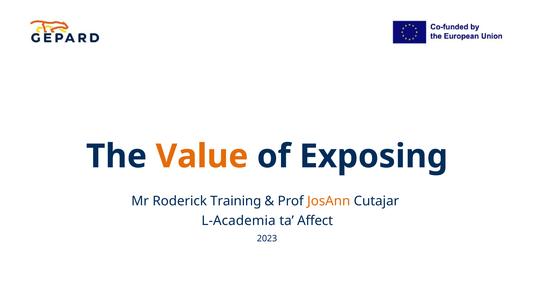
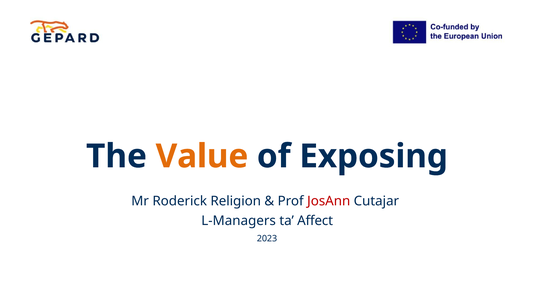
Training: Training -> Religion (236, 201)
JosAnn colour: orange -> red (329, 201)
L-Academia: L-Academia -> L-Managers (239, 221)
